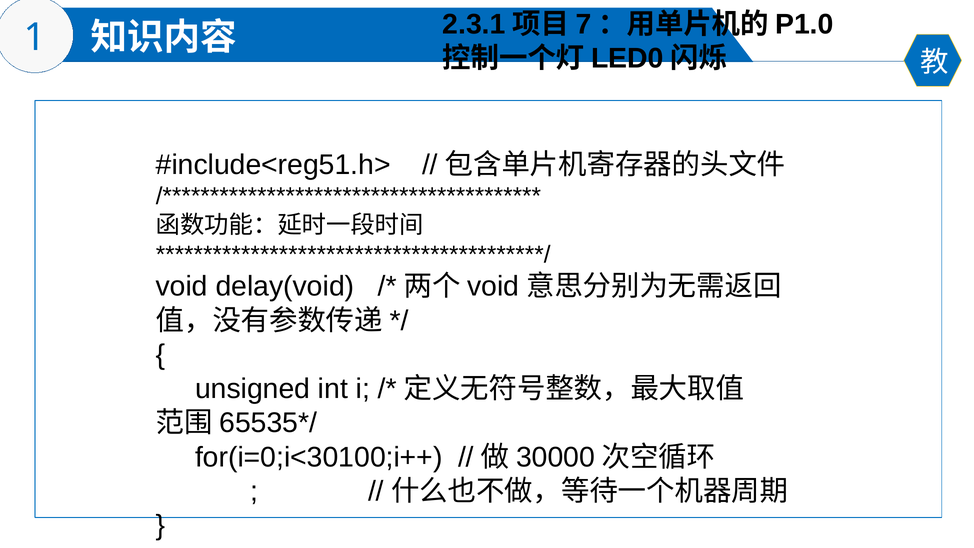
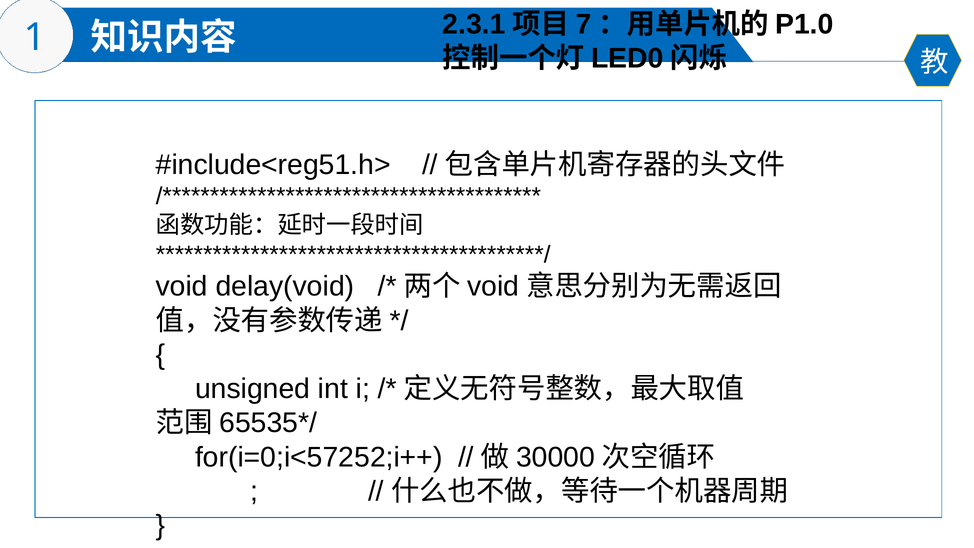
for(i=0;i<30100;i++: for(i=0;i<30100;i++ -> for(i=0;i<57252;i++ (319, 457)
